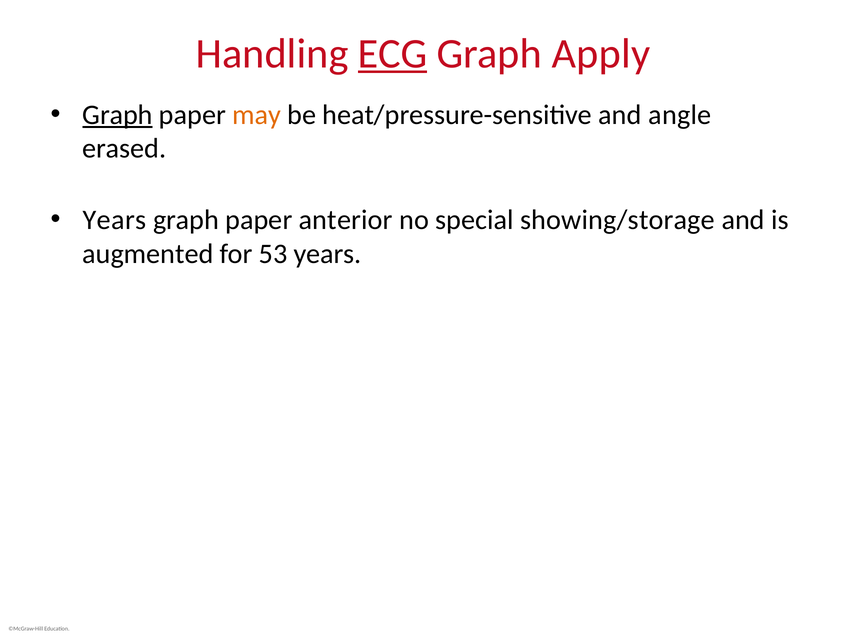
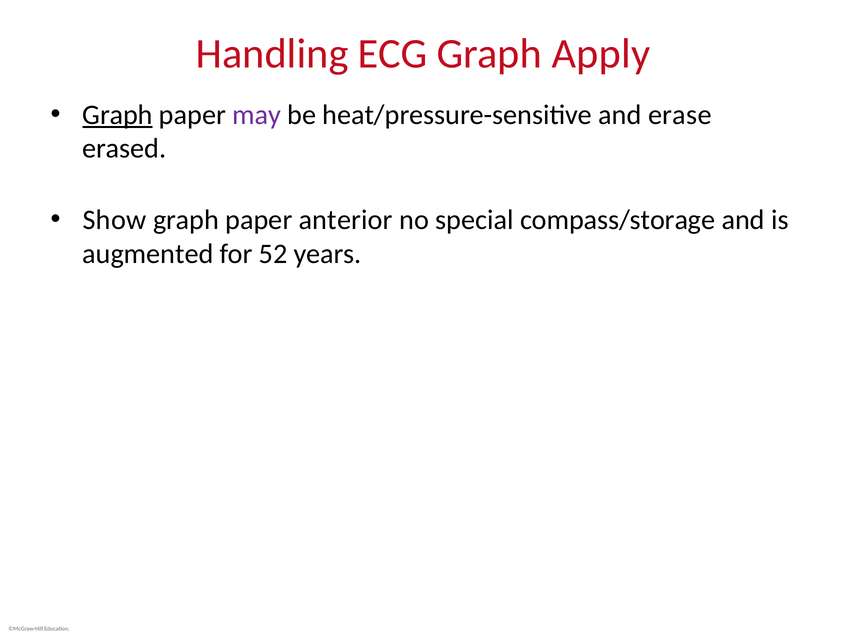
ECG underline: present -> none (393, 54)
may colour: orange -> purple (257, 115)
angle: angle -> erase (680, 115)
Years: Years -> Show (115, 220)
showing/storage: showing/storage -> compass/storage (618, 220)
53: 53 -> 52 (273, 254)
